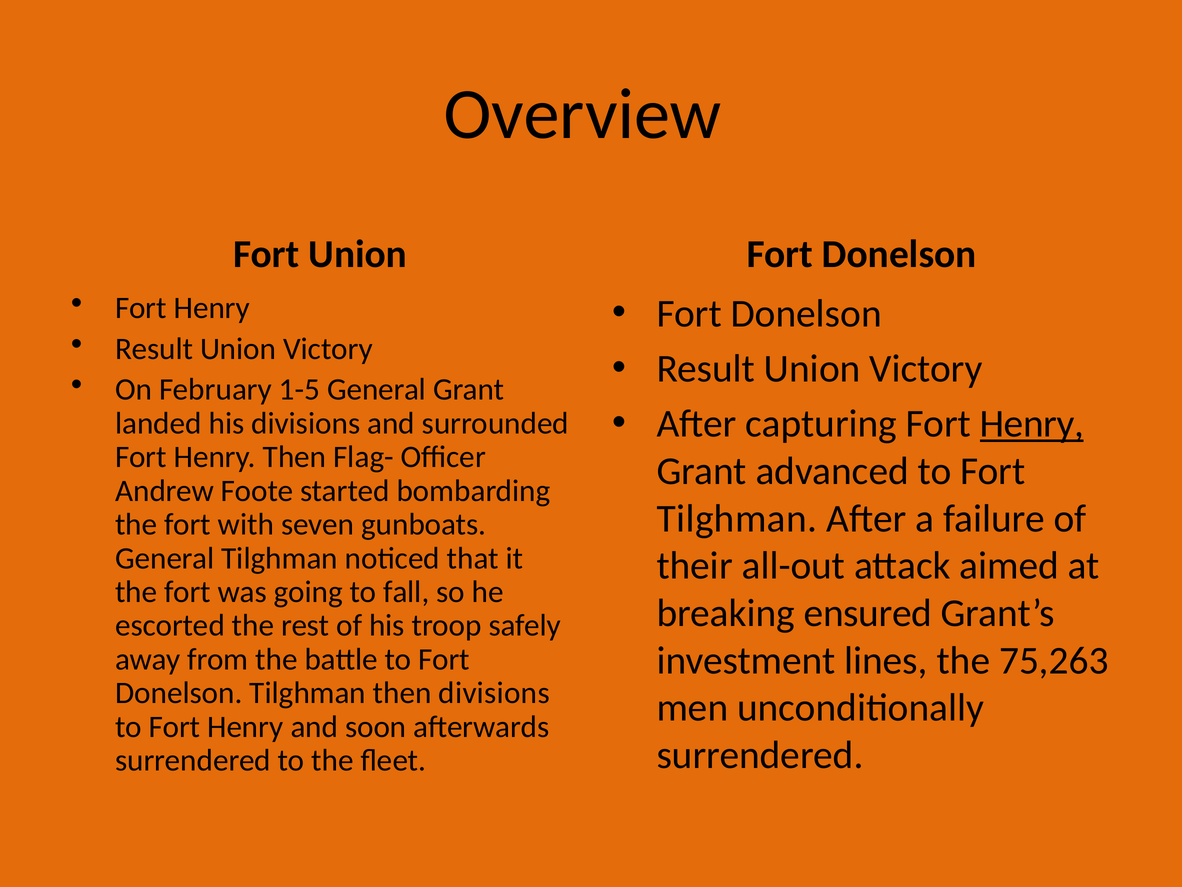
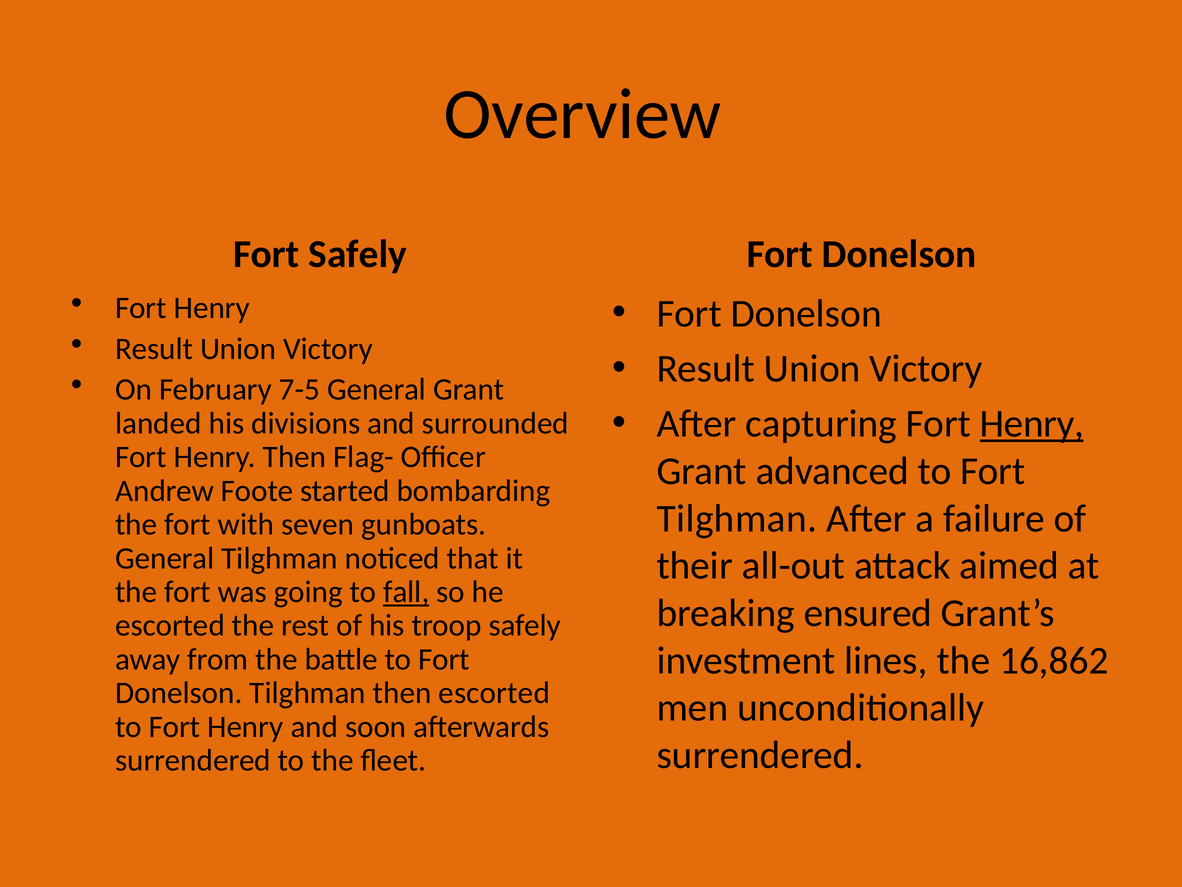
Fort Union: Union -> Safely (358, 254)
1-5: 1-5 -> 7-5 (300, 389)
fall underline: none -> present (406, 592)
75,263: 75,263 -> 16,862 (1054, 660)
then divisions: divisions -> escorted (494, 693)
